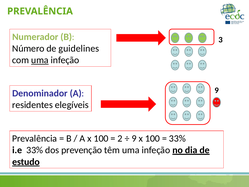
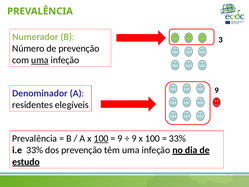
de guidelines: guidelines -> prevenção (79, 48)
100 underline: none -> present (101, 138)
2: 2 -> 9 (120, 138)
